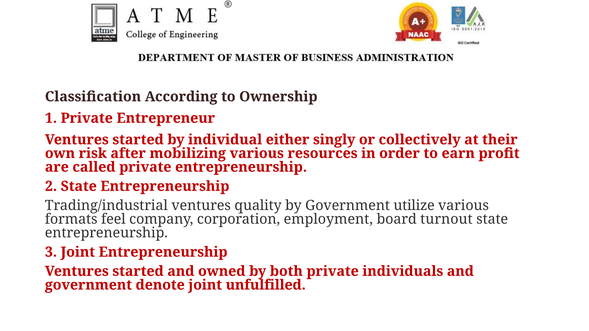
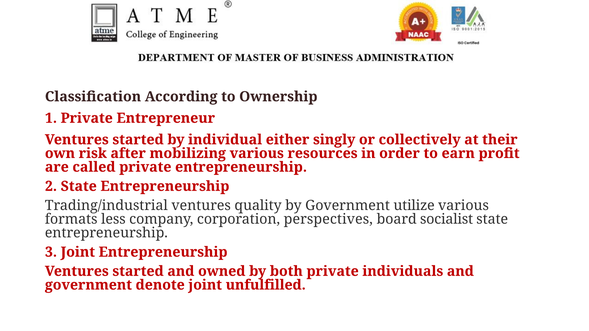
feel: feel -> less (113, 219)
employment: employment -> perspectives (328, 219)
turnout: turnout -> socialist (447, 219)
